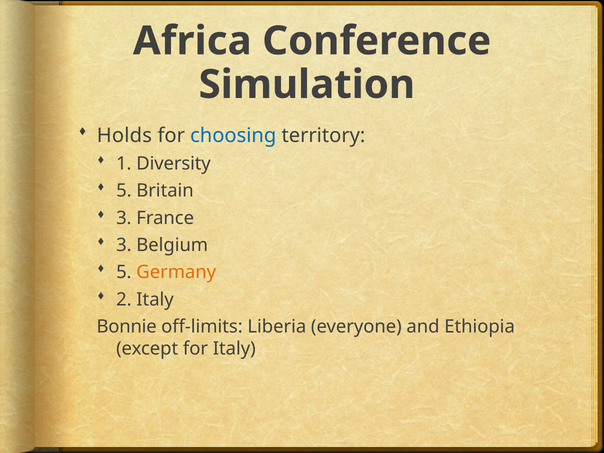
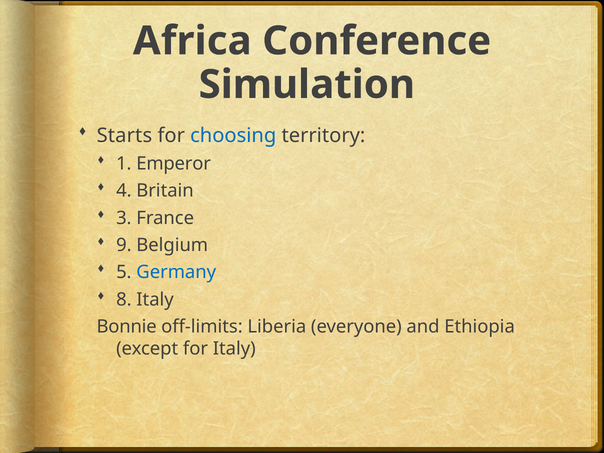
Holds: Holds -> Starts (124, 136)
Diversity: Diversity -> Emperor (174, 164)
5: 5 -> 4 (124, 191)
3: 3 -> 9 (124, 245)
Germany colour: orange -> blue (176, 272)
2: 2 -> 8 (124, 300)
